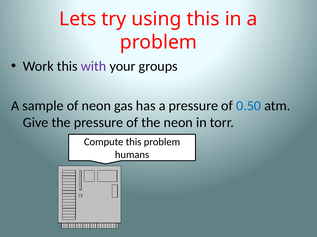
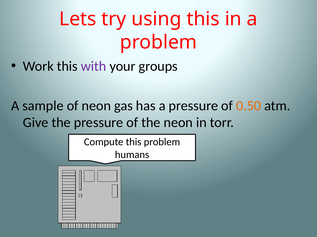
0.50 colour: blue -> orange (249, 106)
